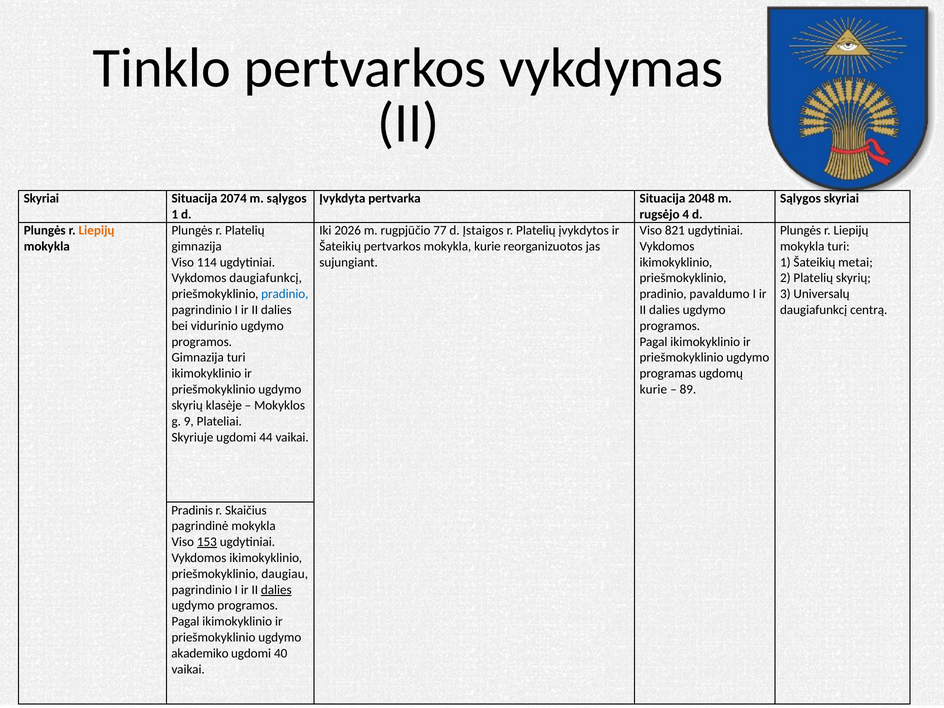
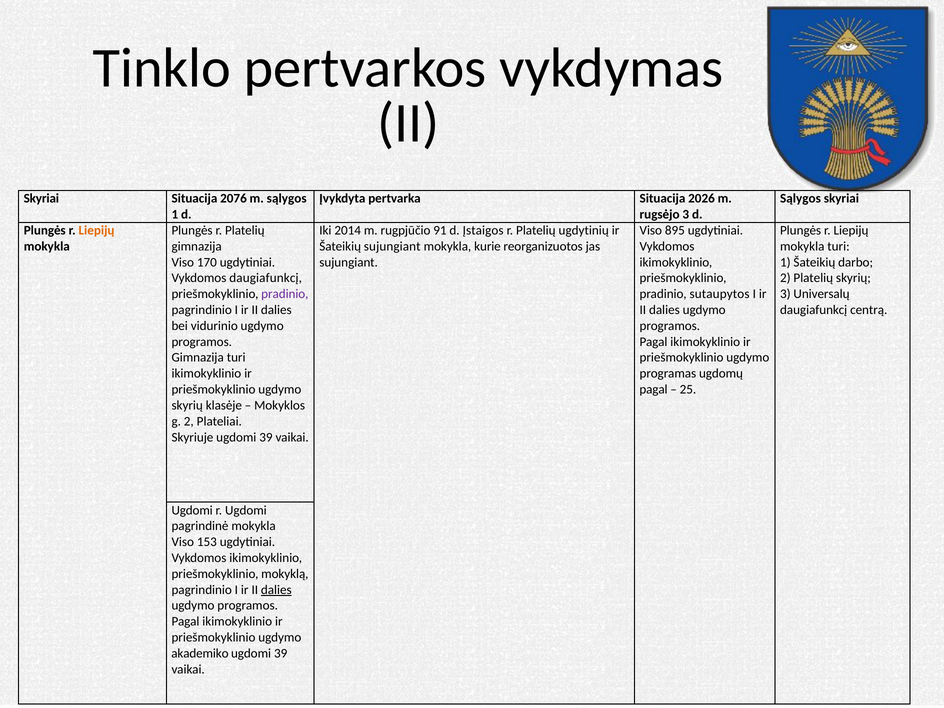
2074: 2074 -> 2076 (233, 199)
2048: 2048 -> 2026 (702, 199)
rugsėjo 4: 4 -> 3 (686, 214)
2026: 2026 -> 2014 (348, 230)
77: 77 -> 91 (440, 230)
įvykdytos: įvykdytos -> ugdytinių (584, 230)
821: 821 -> 895 (675, 230)
Šateikių pertvarkos: pertvarkos -> sujungiant (392, 246)
114: 114 -> 170 (207, 262)
metai: metai -> darbo (856, 262)
pradinio colour: blue -> purple (285, 294)
pavaldumo: pavaldumo -> sutaupytos (720, 294)
kurie: kurie -> pagal (654, 389)
89: 89 -> 25 (688, 389)
g 9: 9 -> 2 (189, 421)
Skyriuje ugdomi 44: 44 -> 39 (266, 437)
Pradinis: Pradinis -> Ugdomi (192, 510)
r Skaičius: Skaičius -> Ugdomi (246, 510)
153 underline: present -> none (207, 542)
daugiau: daugiau -> mokyklą (285, 574)
40: 40 -> 39 (281, 653)
